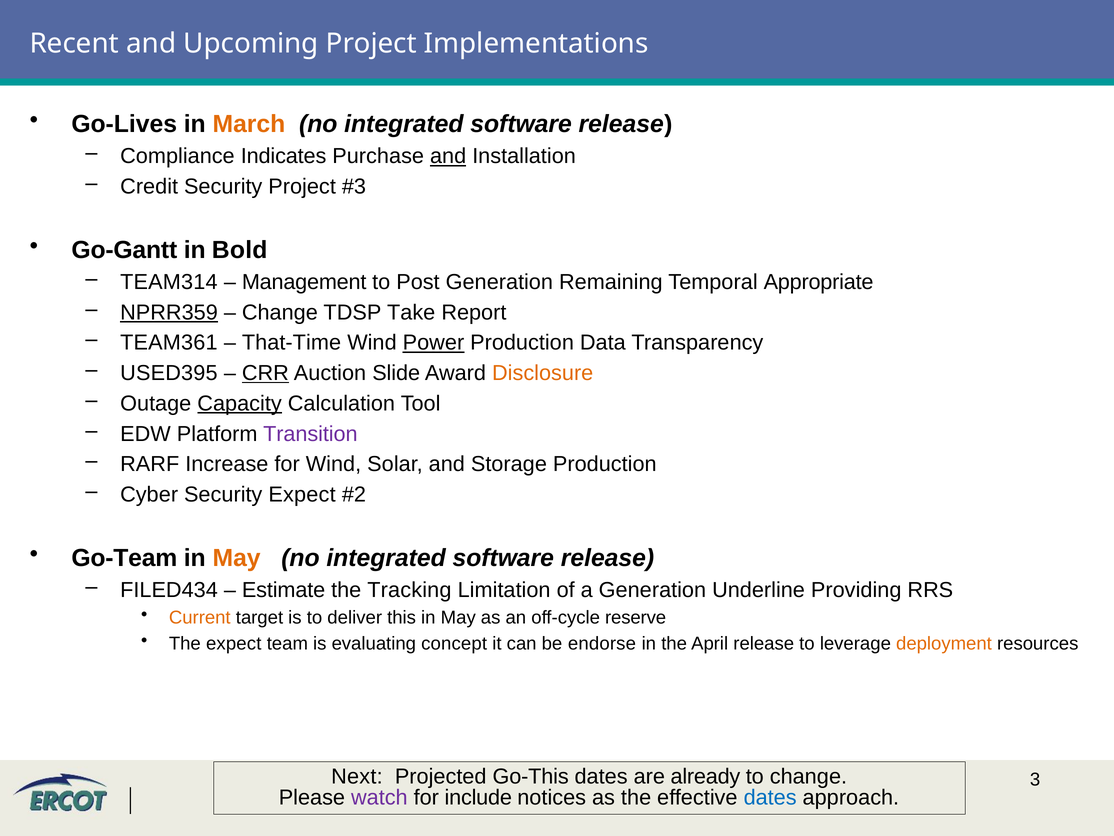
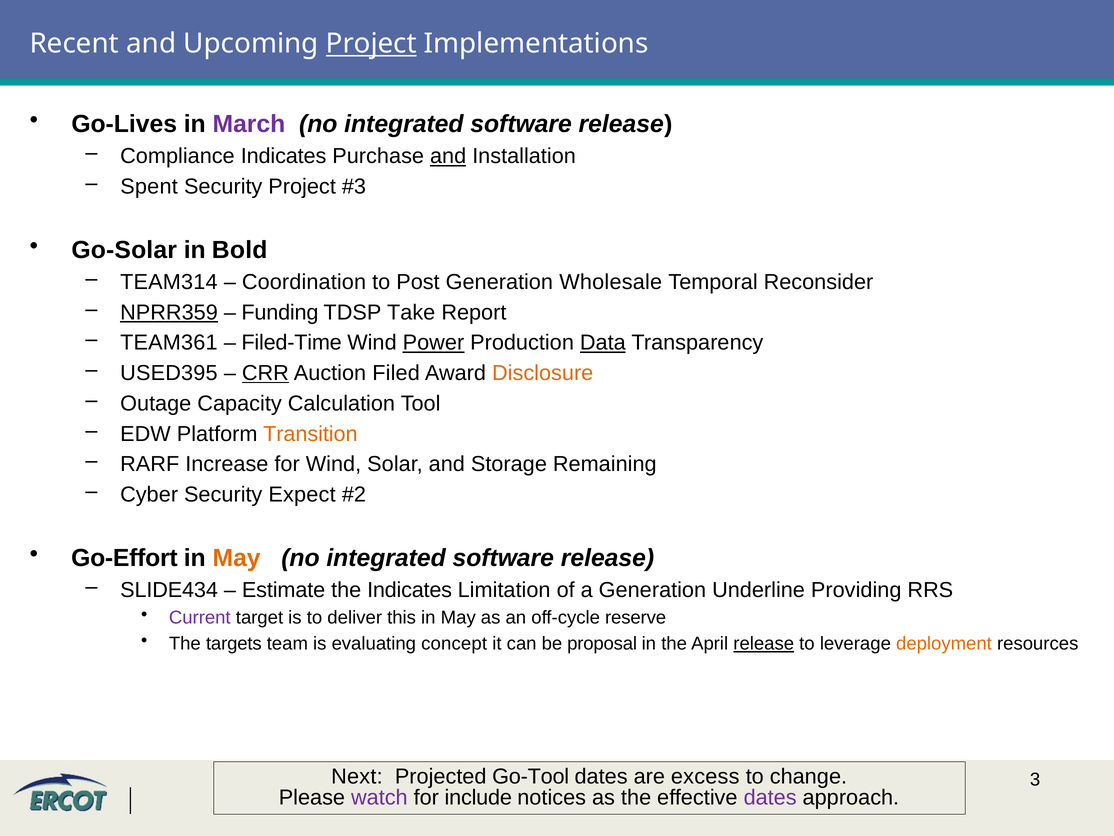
Project underline: none -> present (371, 44)
March colour: orange -> purple (249, 124)
Credit: Credit -> Spent (149, 187)
Go-Gantt: Go-Gantt -> Go-Solar (124, 250)
Management: Management -> Coordination (304, 282)
Remaining: Remaining -> Wholesale (611, 282)
Appropriate: Appropriate -> Reconsider (818, 282)
Change: Change -> Funding (280, 312)
That-Time: That-Time -> Filed-Time (292, 343)
Data underline: none -> present (603, 343)
Slide: Slide -> Filed (396, 373)
Capacity underline: present -> none (240, 403)
Transition colour: purple -> orange (310, 434)
Storage Production: Production -> Remaining (605, 464)
Go-Team: Go-Team -> Go-Effort (124, 558)
FILED434: FILED434 -> SLIDE434 (169, 590)
the Tracking: Tracking -> Indicates (410, 590)
Current colour: orange -> purple (200, 617)
The expect: expect -> targets (234, 643)
endorse: endorse -> proposal (602, 643)
release underline: none -> present (764, 643)
Go-This: Go-This -> Go-Tool (531, 776)
already: already -> excess (705, 776)
dates colour: blue -> purple (770, 797)
